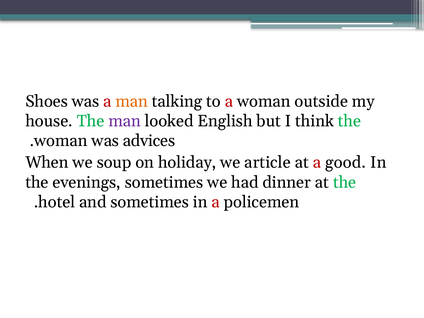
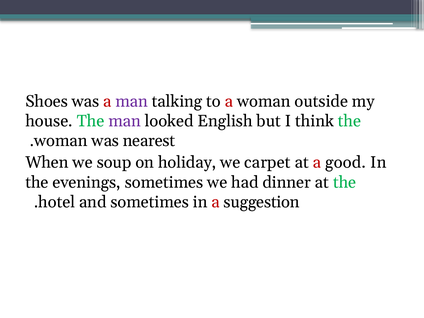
man colour: orange -> purple (132, 101)
advices: advices -> nearest (149, 141)
article: article -> carpet (267, 162)
policemen: policemen -> suggestion (262, 202)
